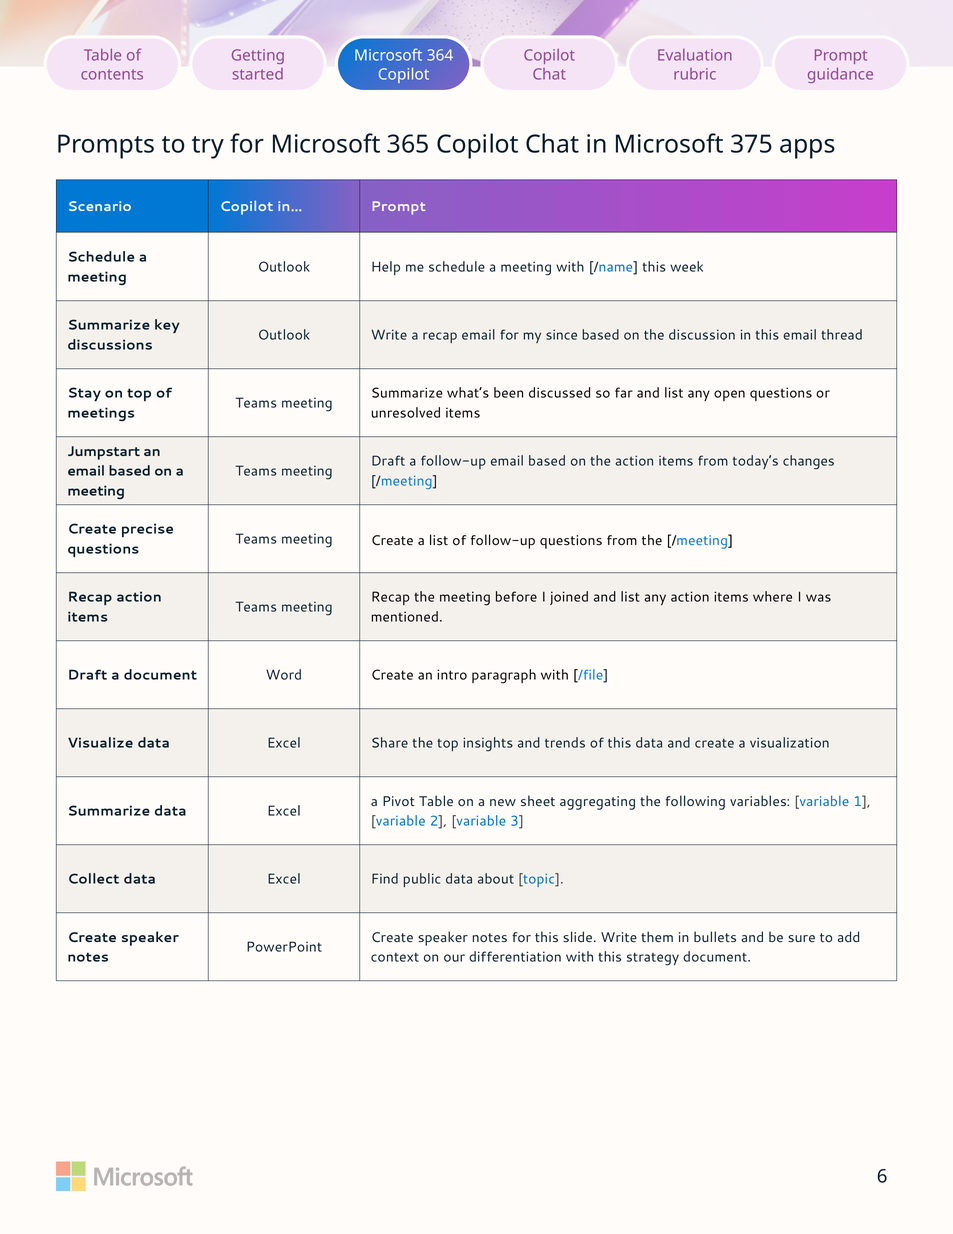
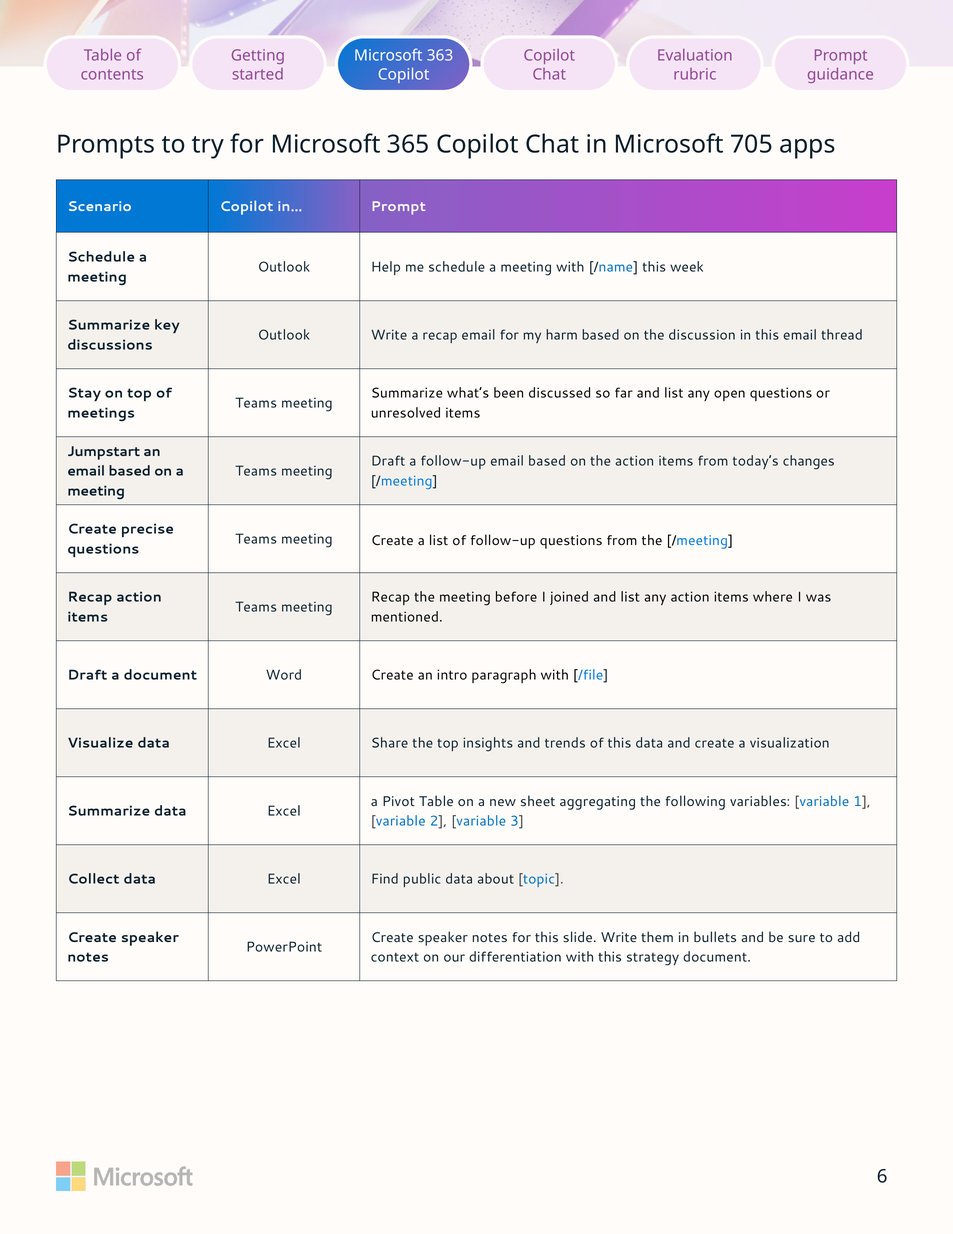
364: 364 -> 363 (440, 56)
375: 375 -> 705 (752, 145)
since: since -> harm (562, 335)
